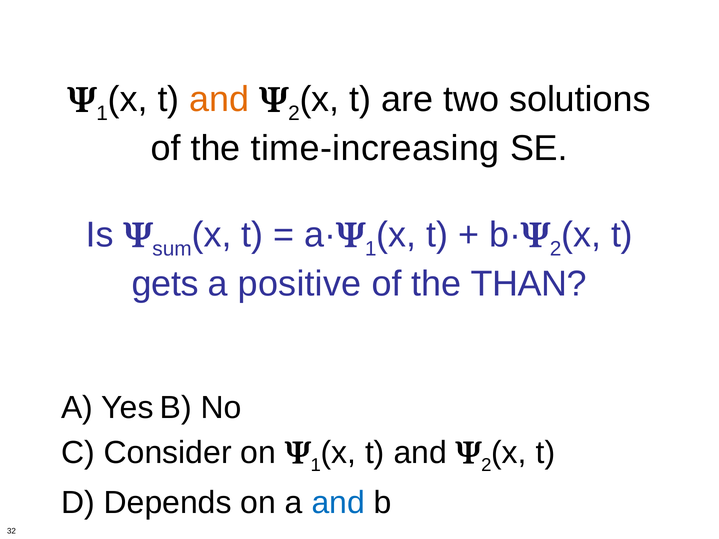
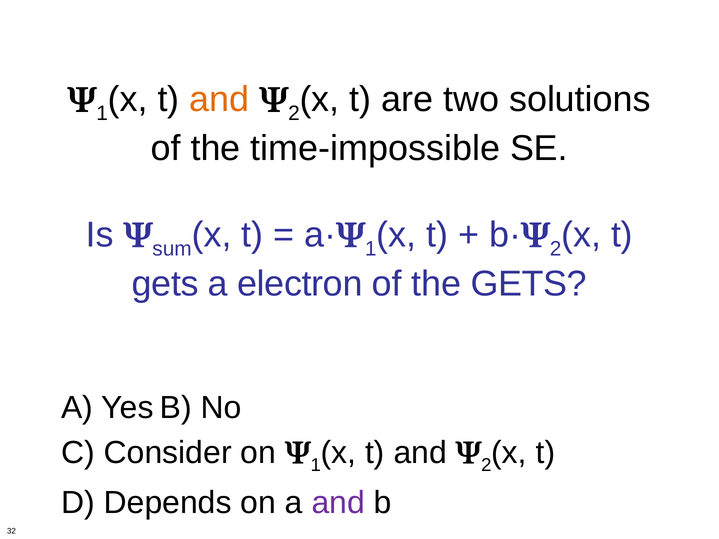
time-increasing: time-increasing -> time-impossible (375, 149)
positive: positive -> electron (300, 284)
the THAN: THAN -> GETS (529, 284)
and colour: blue -> purple (338, 503)
